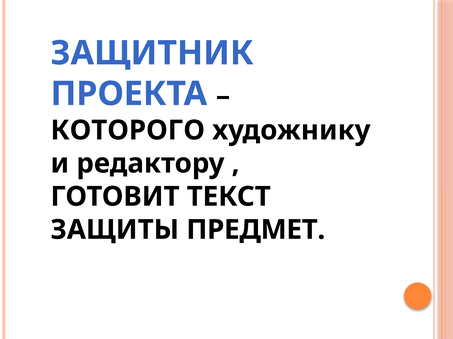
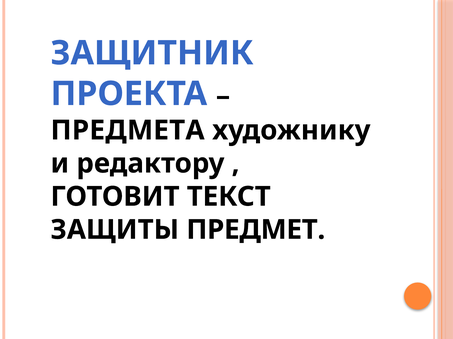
КОТОРОГО: КОТОРОГО -> ПРЕДМЕТА (128, 131)
